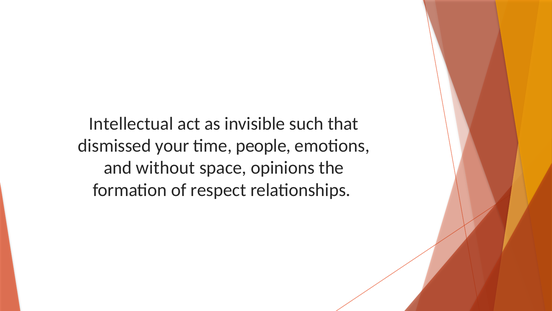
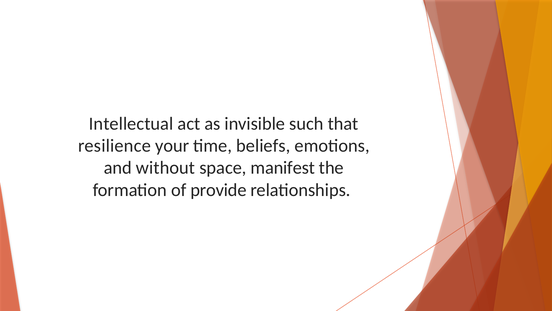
dismissed: dismissed -> resilience (114, 145)
people: people -> beliefs (263, 145)
opinions: opinions -> manifest (283, 168)
respect: respect -> provide (218, 190)
